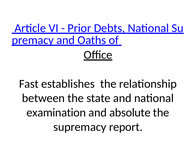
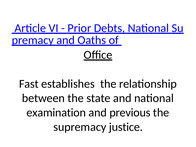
absolute: absolute -> previous (130, 113)
report: report -> justice (126, 127)
